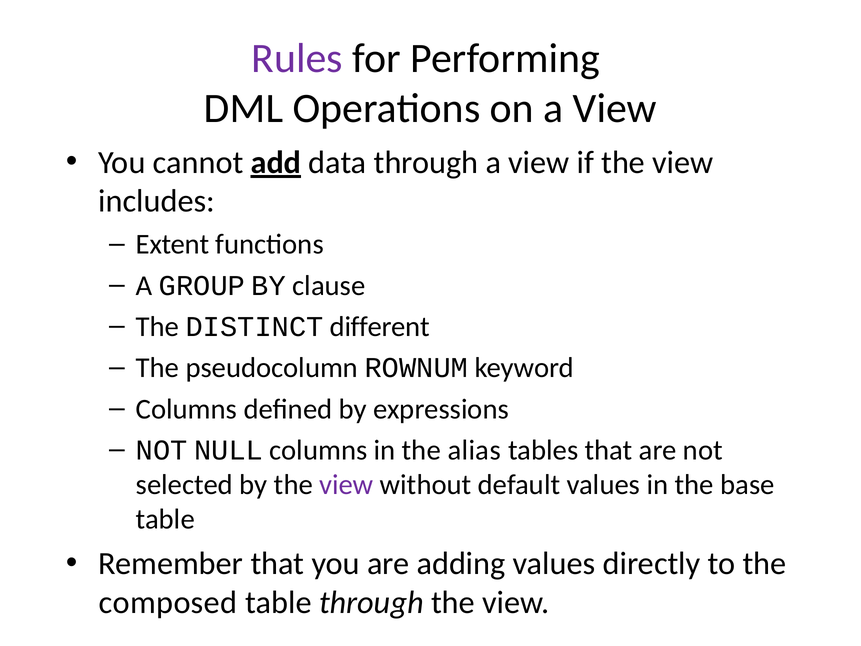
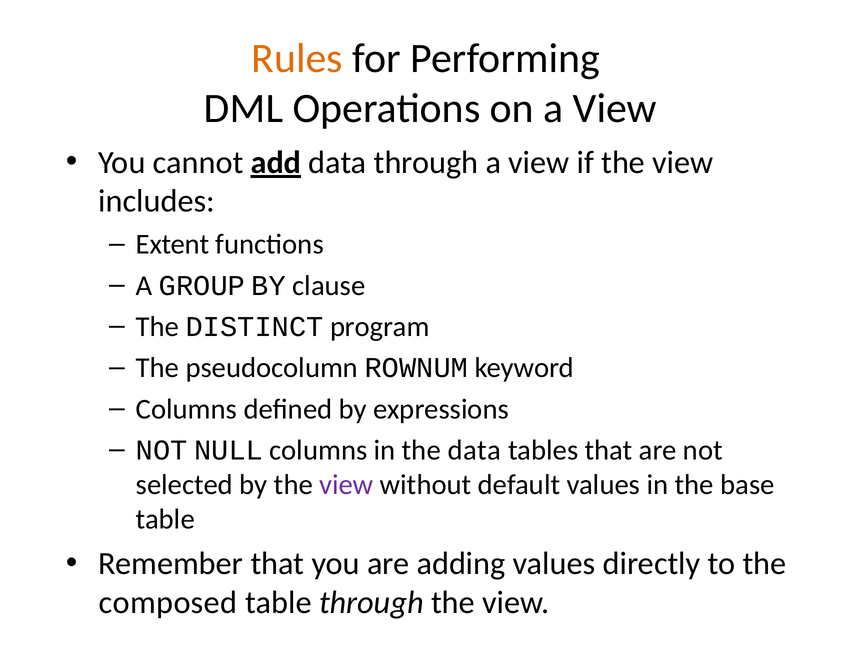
Rules colour: purple -> orange (297, 58)
different: different -> program (380, 327)
the alias: alias -> data (474, 450)
